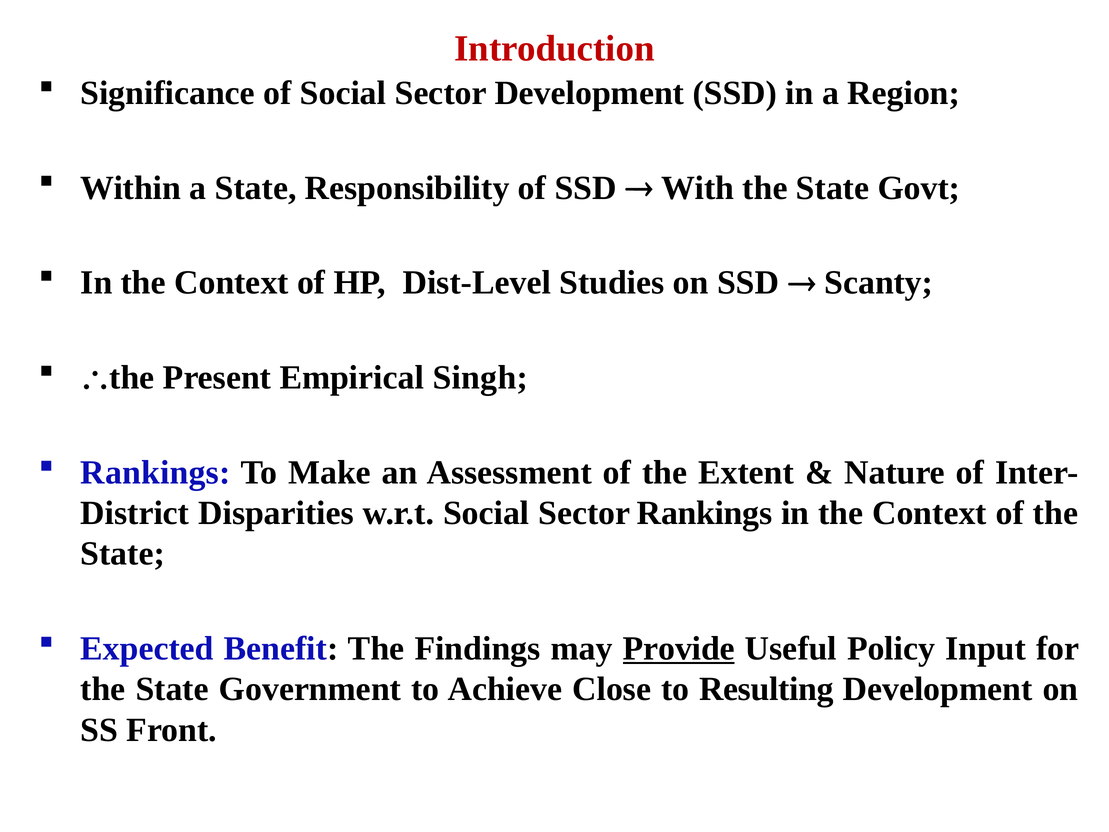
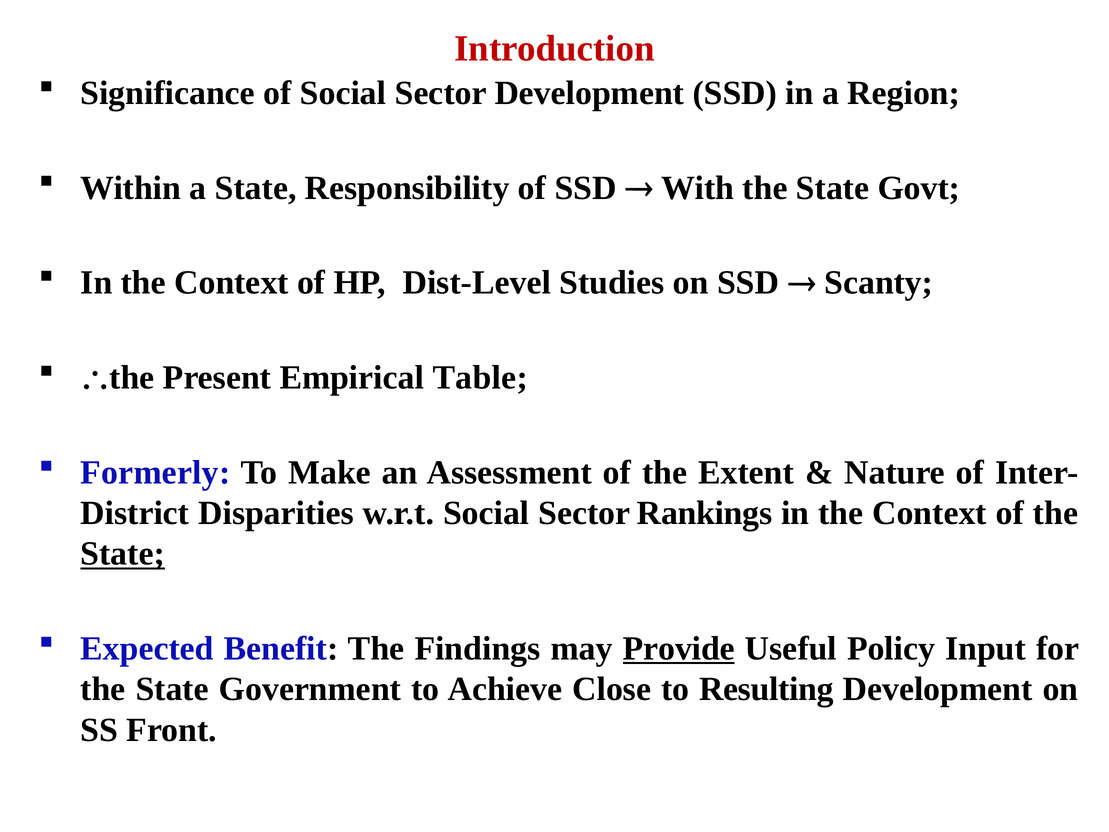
Singh: Singh -> Table (480, 377)
Rankings: Rankings -> Formerly (155, 472)
State underline: none -> present (123, 554)
